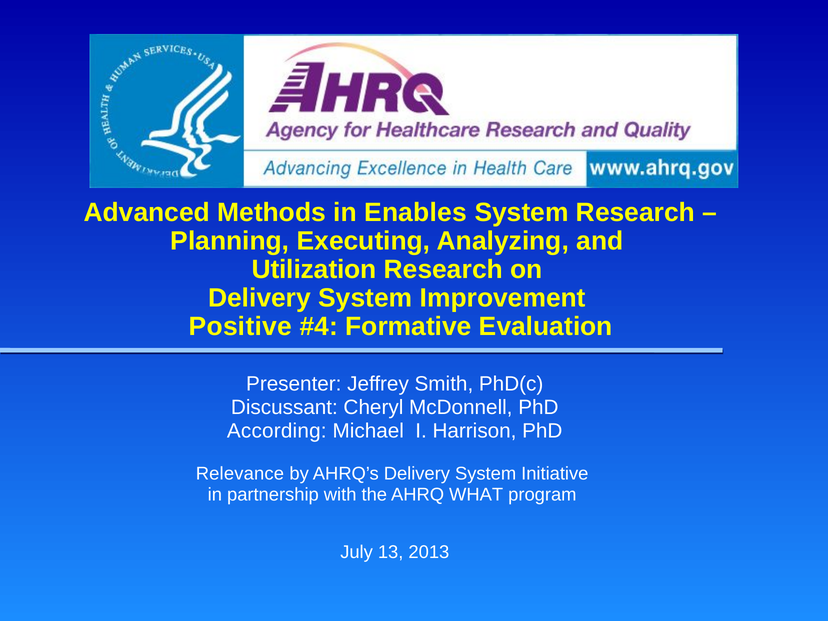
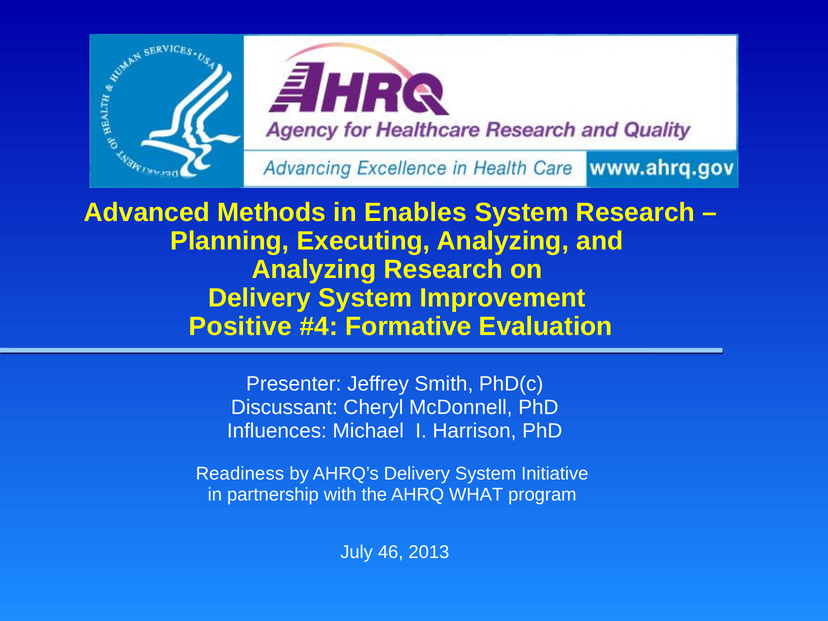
Utilization: Utilization -> Analyzing (314, 269)
According: According -> Influences (277, 431)
Relevance: Relevance -> Readiness (240, 474)
13: 13 -> 46 (391, 552)
